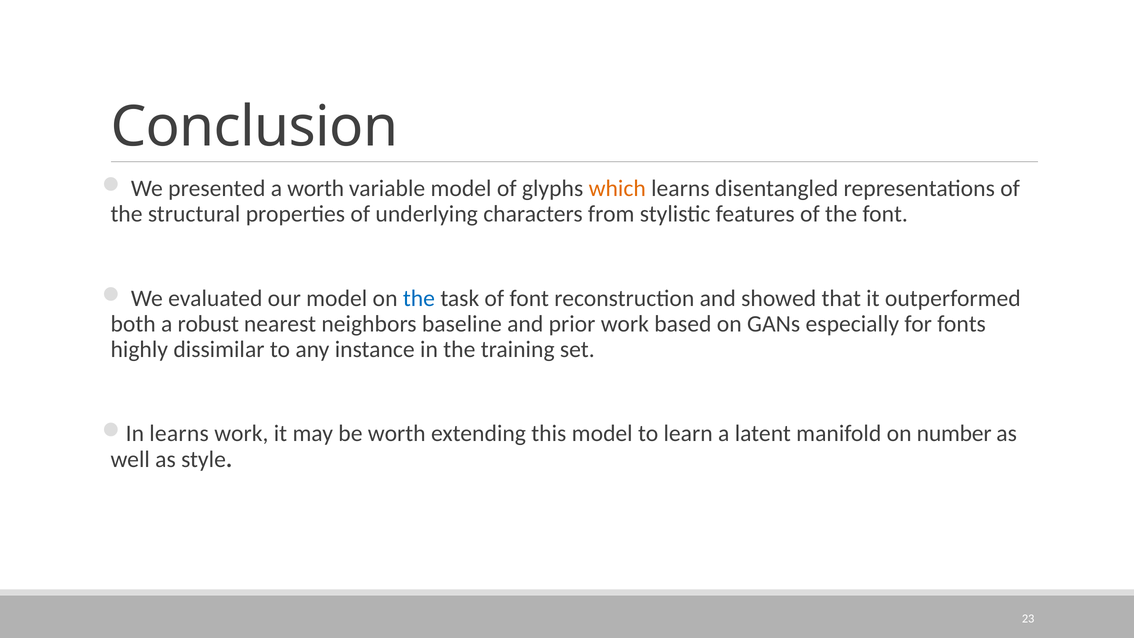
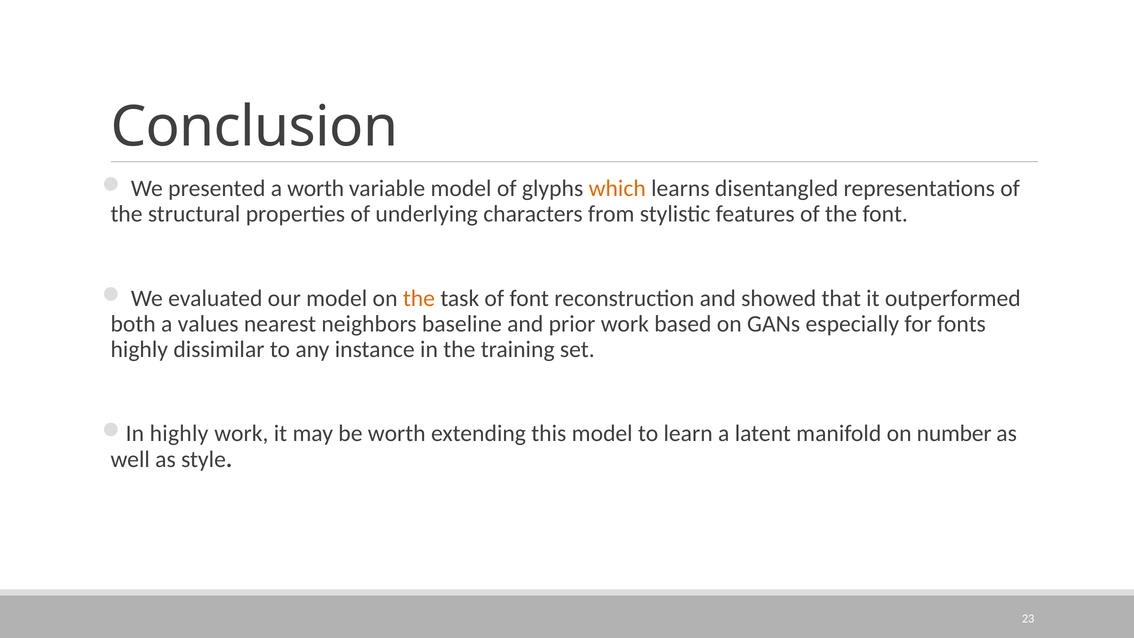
the colour: blue -> orange (419, 298)
robust: robust -> values (208, 324)
In learns: learns -> highly (179, 434)
